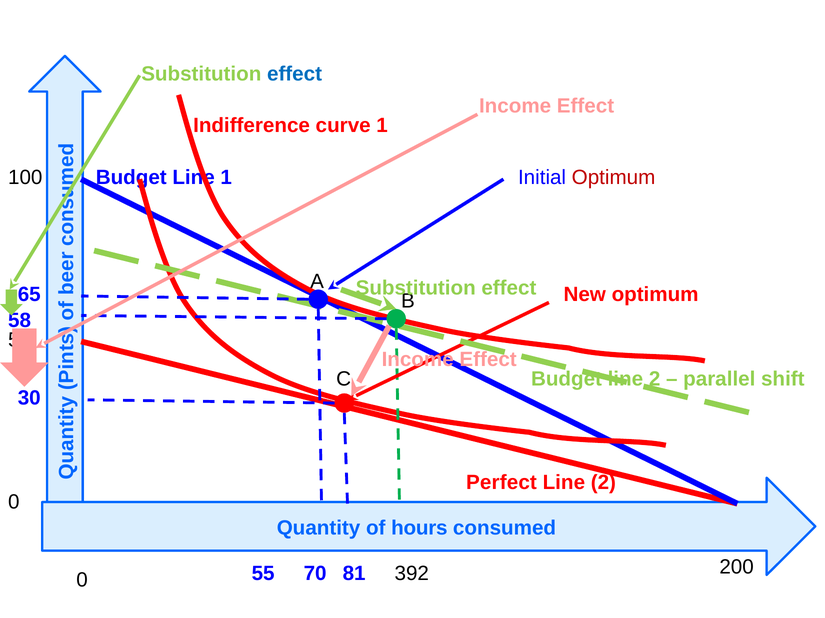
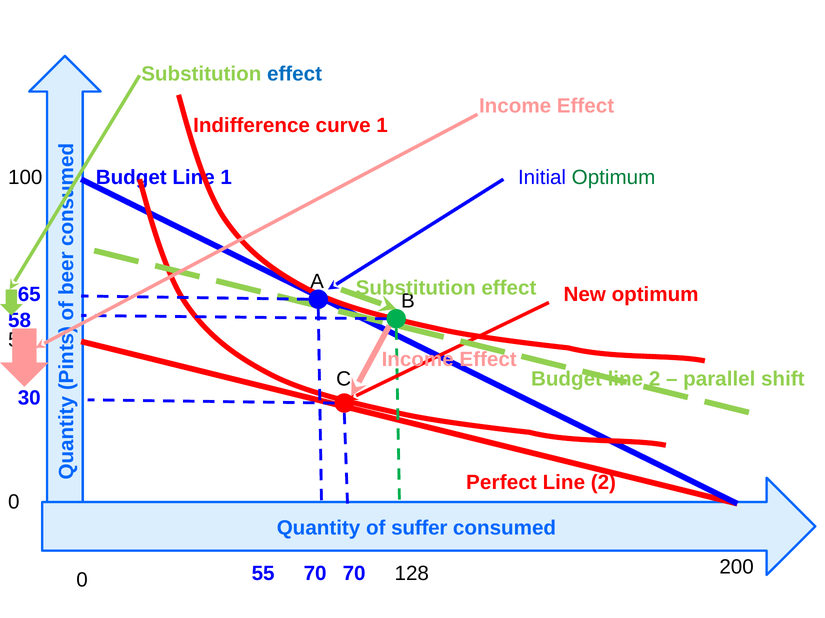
Optimum colour: red -> green (614, 178)
hours: hours -> suffer (419, 528)
70 81: 81 -> 70 (354, 574)
392: 392 -> 128 (412, 574)
